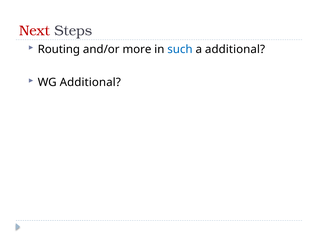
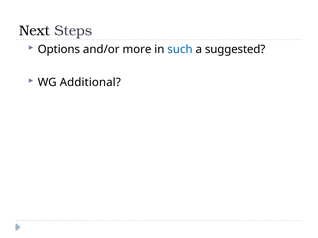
Next colour: red -> black (34, 31)
Routing: Routing -> Options (59, 49)
a additional: additional -> suggested (235, 49)
